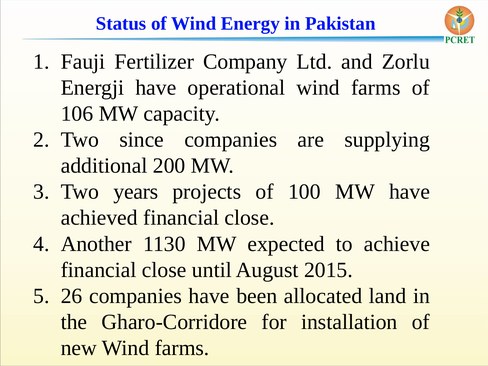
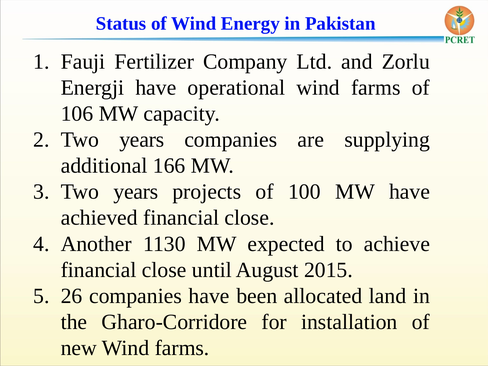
since: since -> years (142, 140)
200: 200 -> 166 (169, 166)
